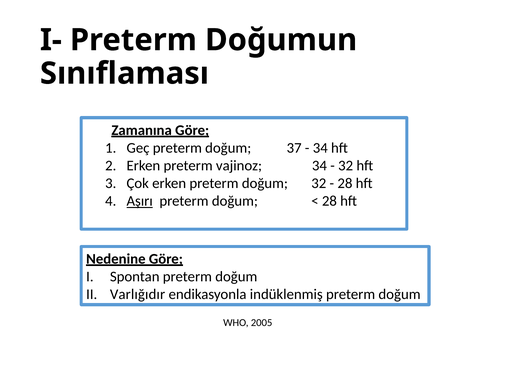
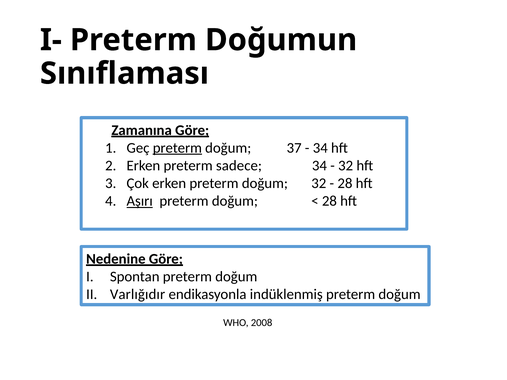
preterm underline: none -> present (177, 148)
vajinoz: vajinoz -> sadece (239, 166)
2005: 2005 -> 2008 (262, 323)
